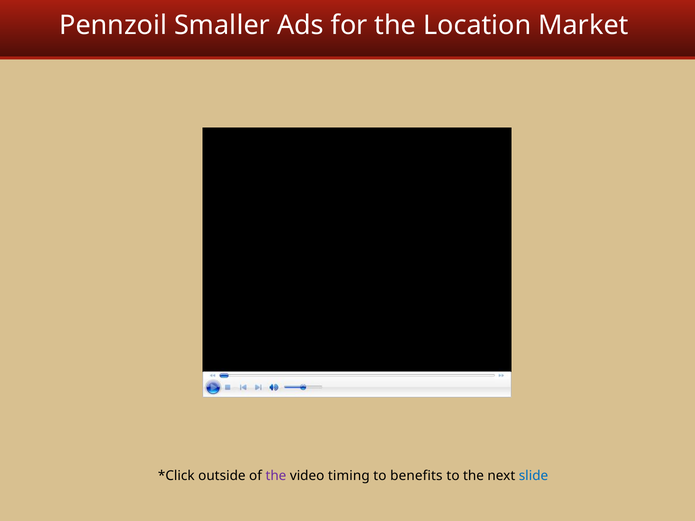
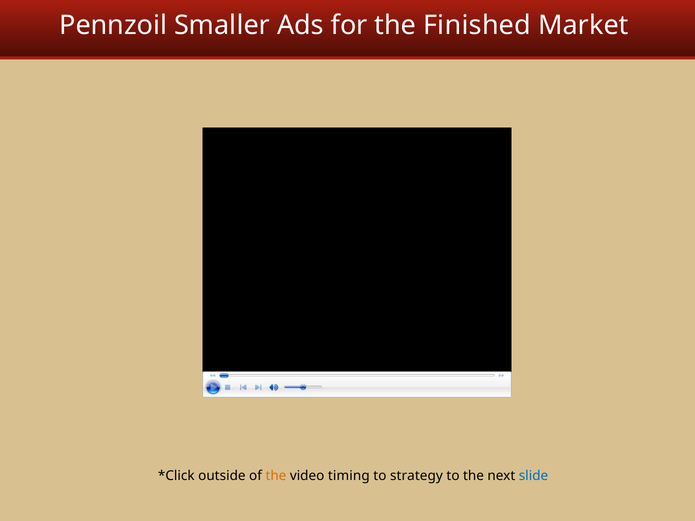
Location: Location -> Finished (477, 25)
the colour: purple -> orange (276, 476)
benefits: benefits -> strategy (416, 476)
